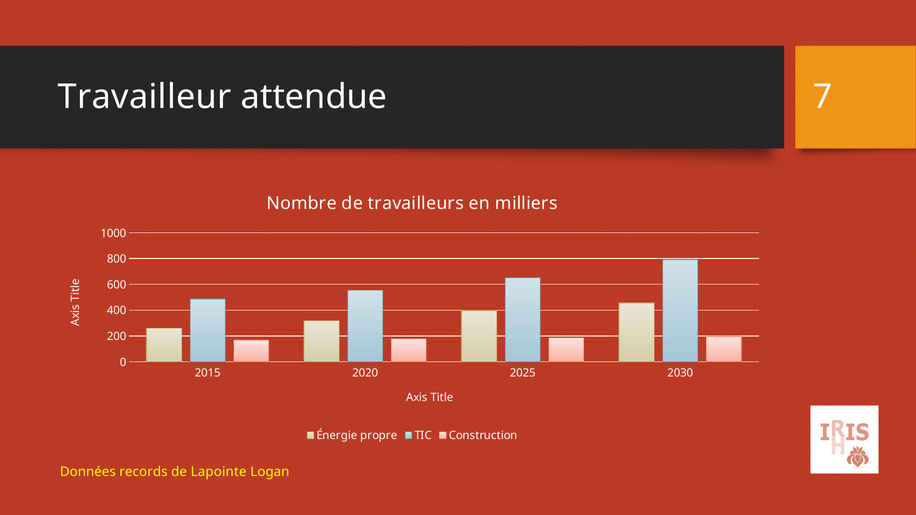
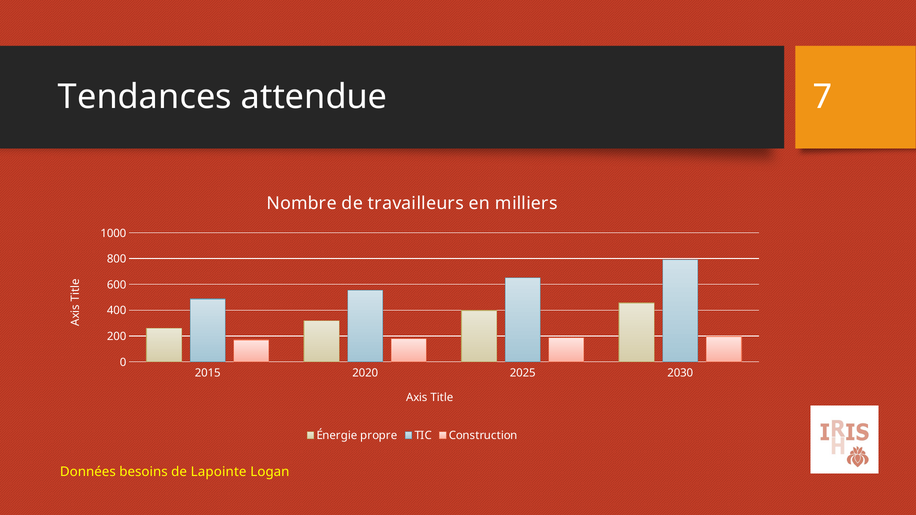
Travailleur: Travailleur -> Tendances (145, 97)
records: records -> besoins (144, 472)
